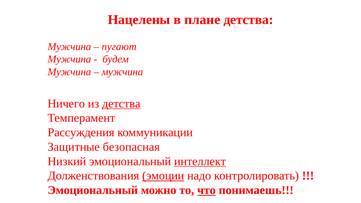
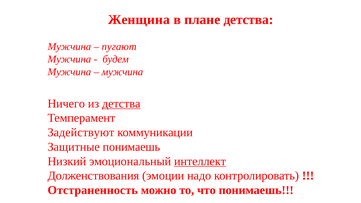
Нацелены: Нацелены -> Женщина (139, 20)
Рассуждения: Рассуждения -> Задействуют (81, 132)
Защитные безопасная: безопасная -> понимаешь (131, 147)
эмоции underline: present -> none (163, 176)
Эмоциональный: Эмоциональный -> Отстраненность (93, 190)
что underline: present -> none (206, 190)
